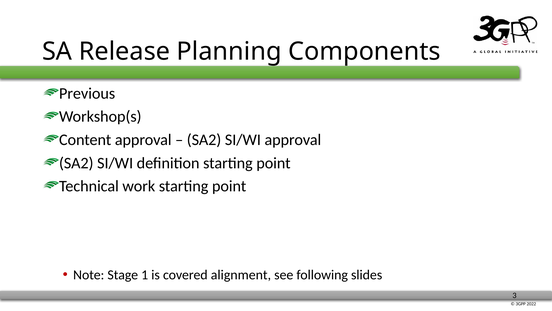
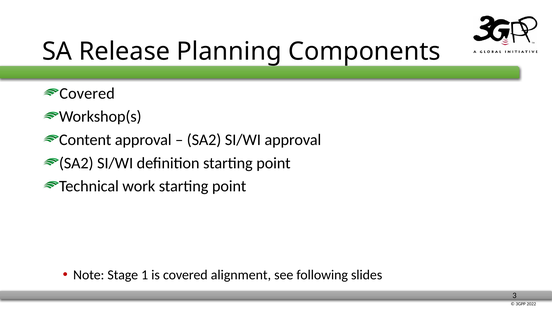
Previous: Previous -> Covered (87, 93)
